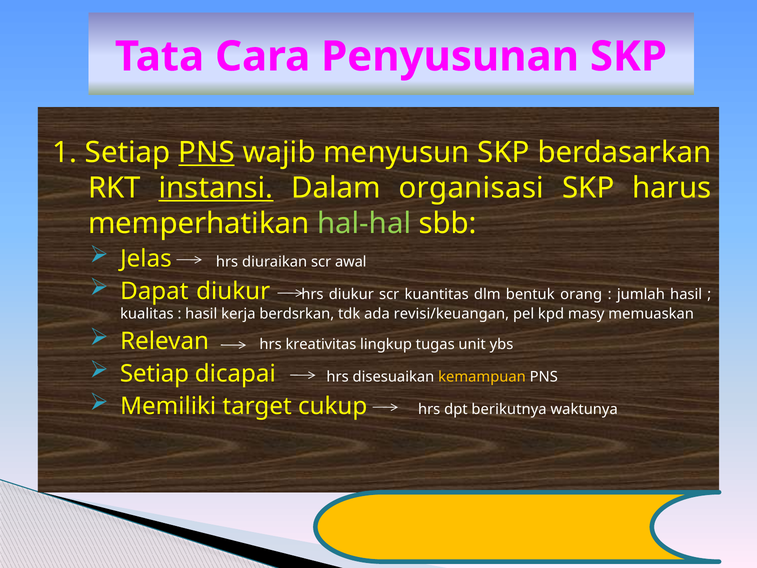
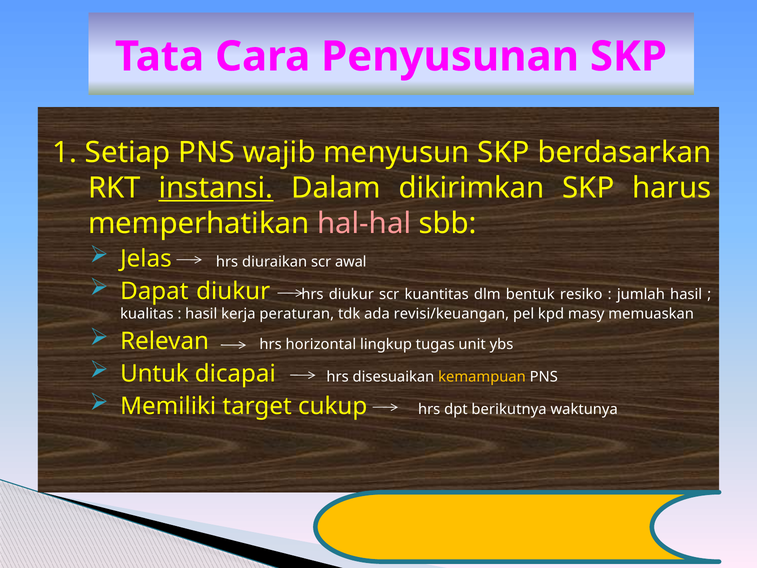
PNS underline: present -> none (207, 153)
organisasi: organisasi -> dikirimkan (472, 188)
hal-hal colour: light green -> pink (364, 223)
orang: orang -> resiko (581, 294)
berdsrkan: berdsrkan -> peraturan (297, 314)
kreativitas: kreativitas -> horizontal (321, 344)
Setiap: Setiap -> Untuk (154, 374)
